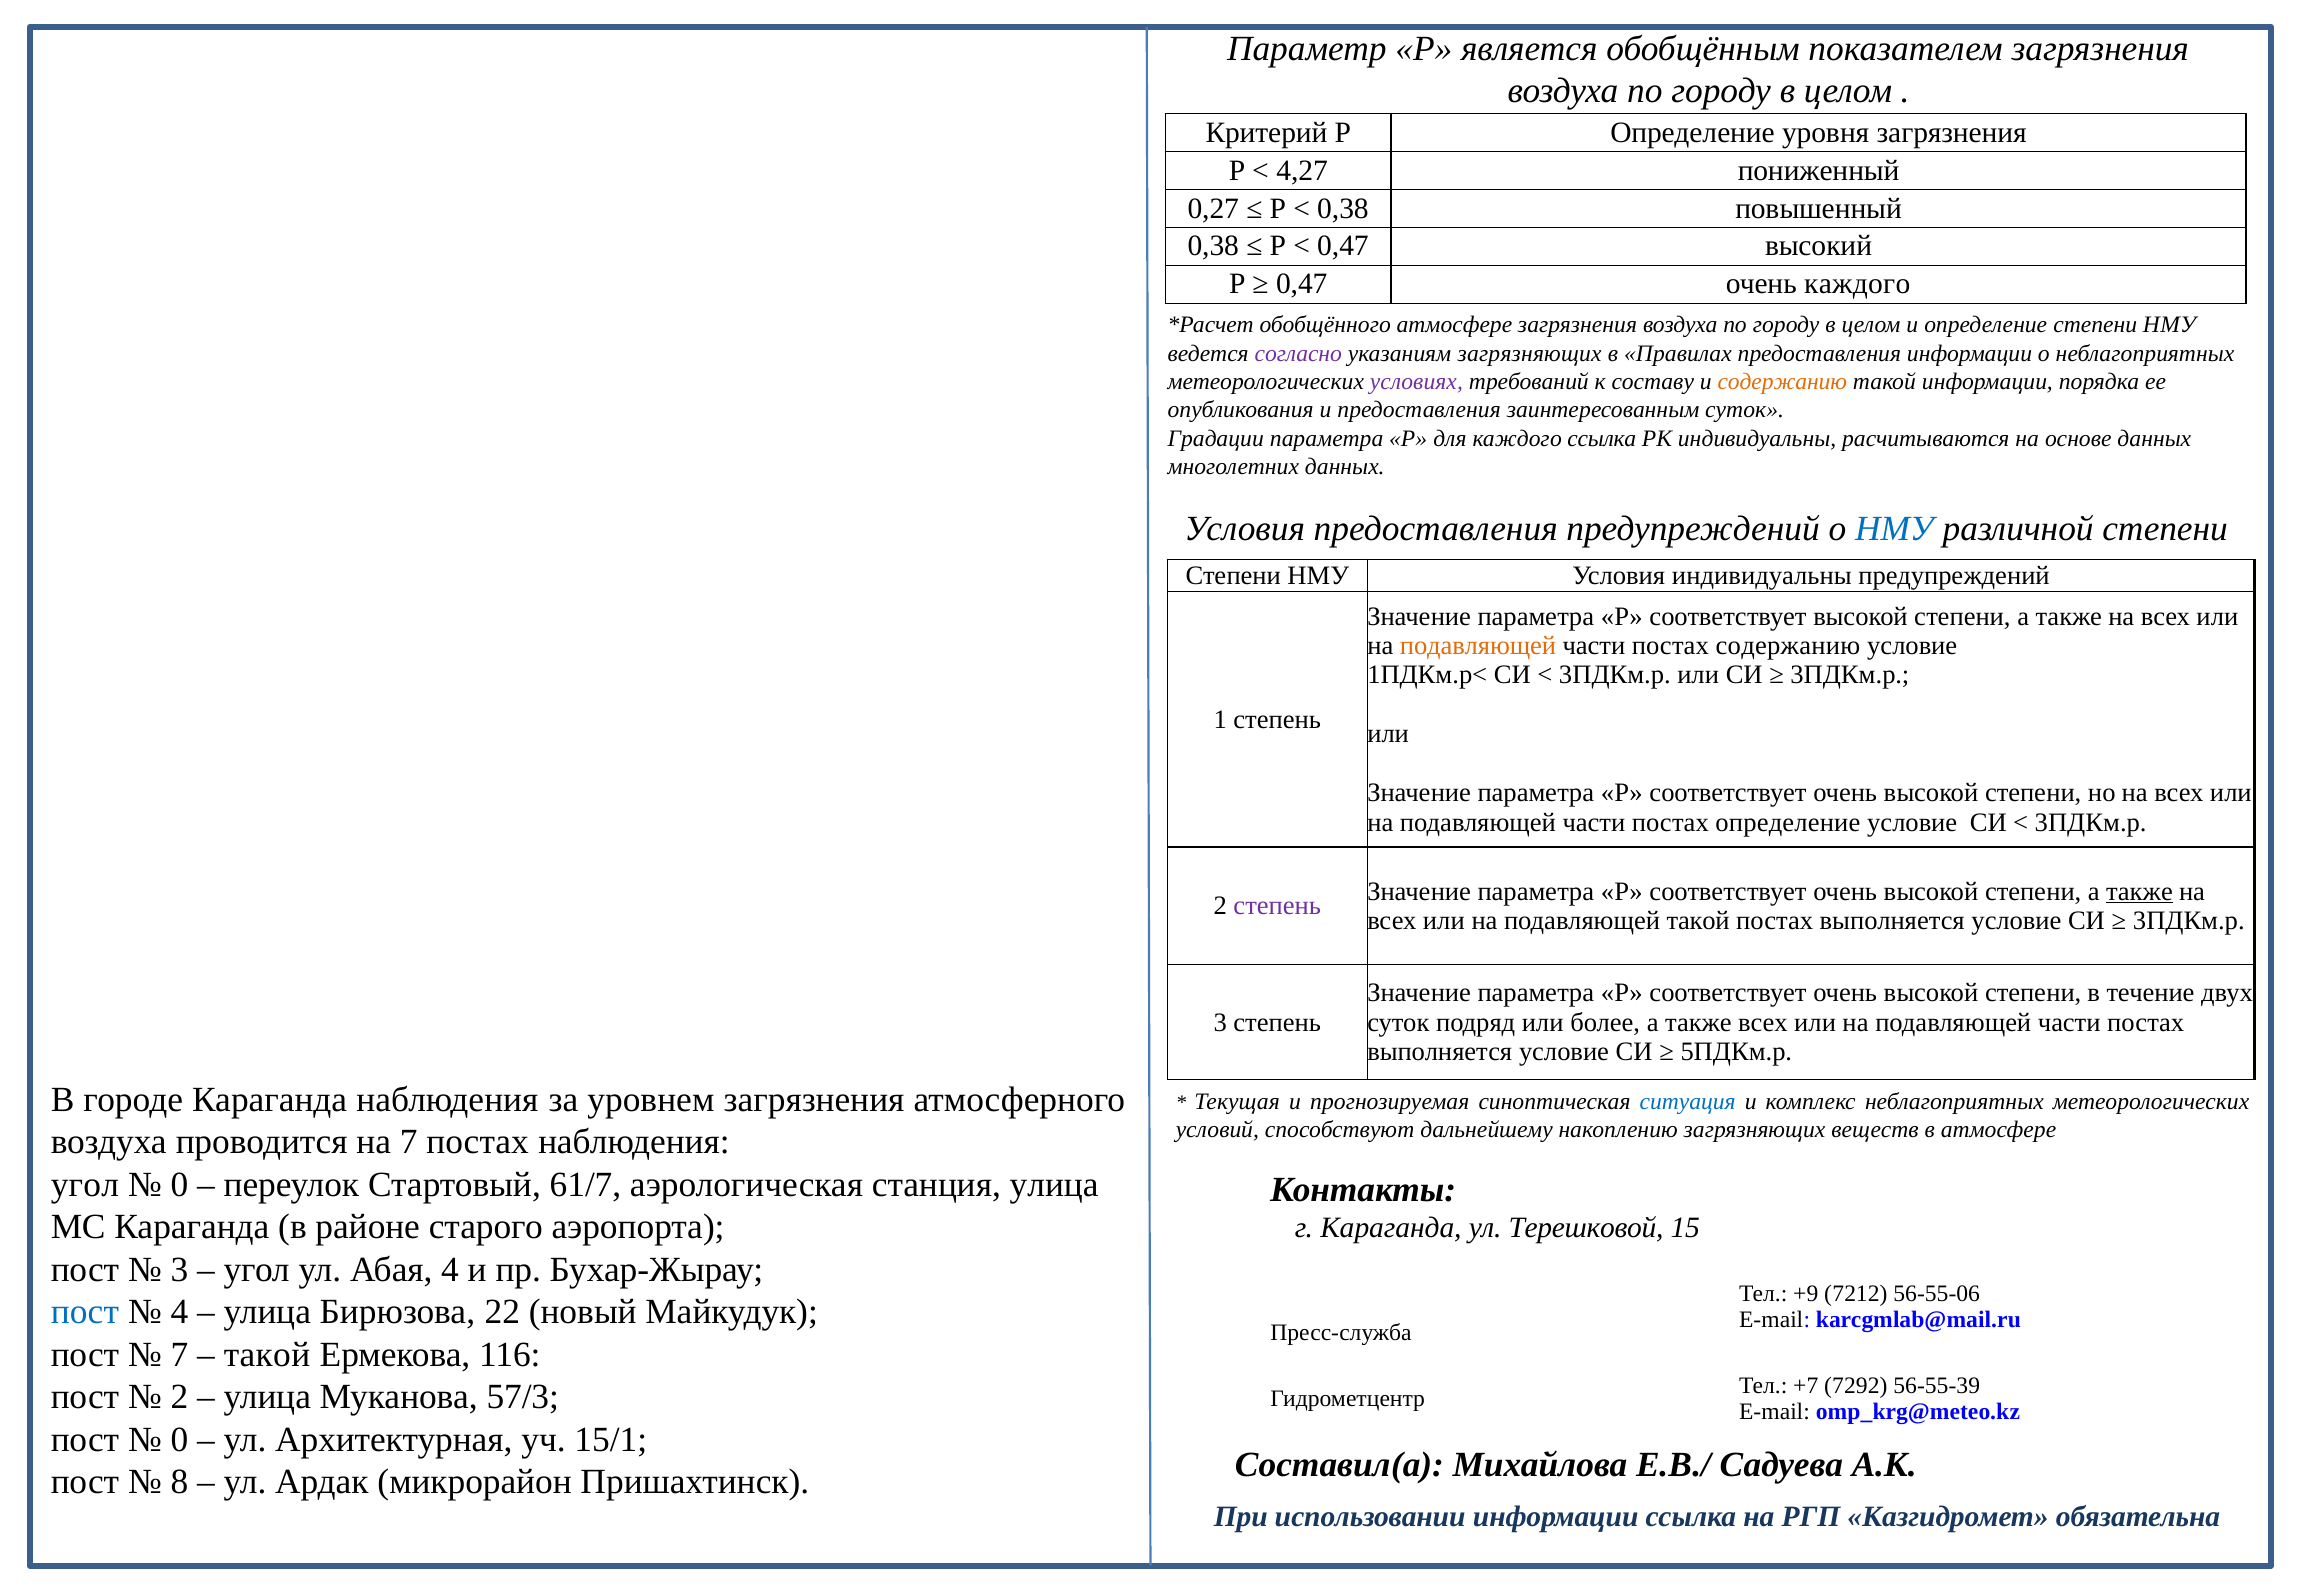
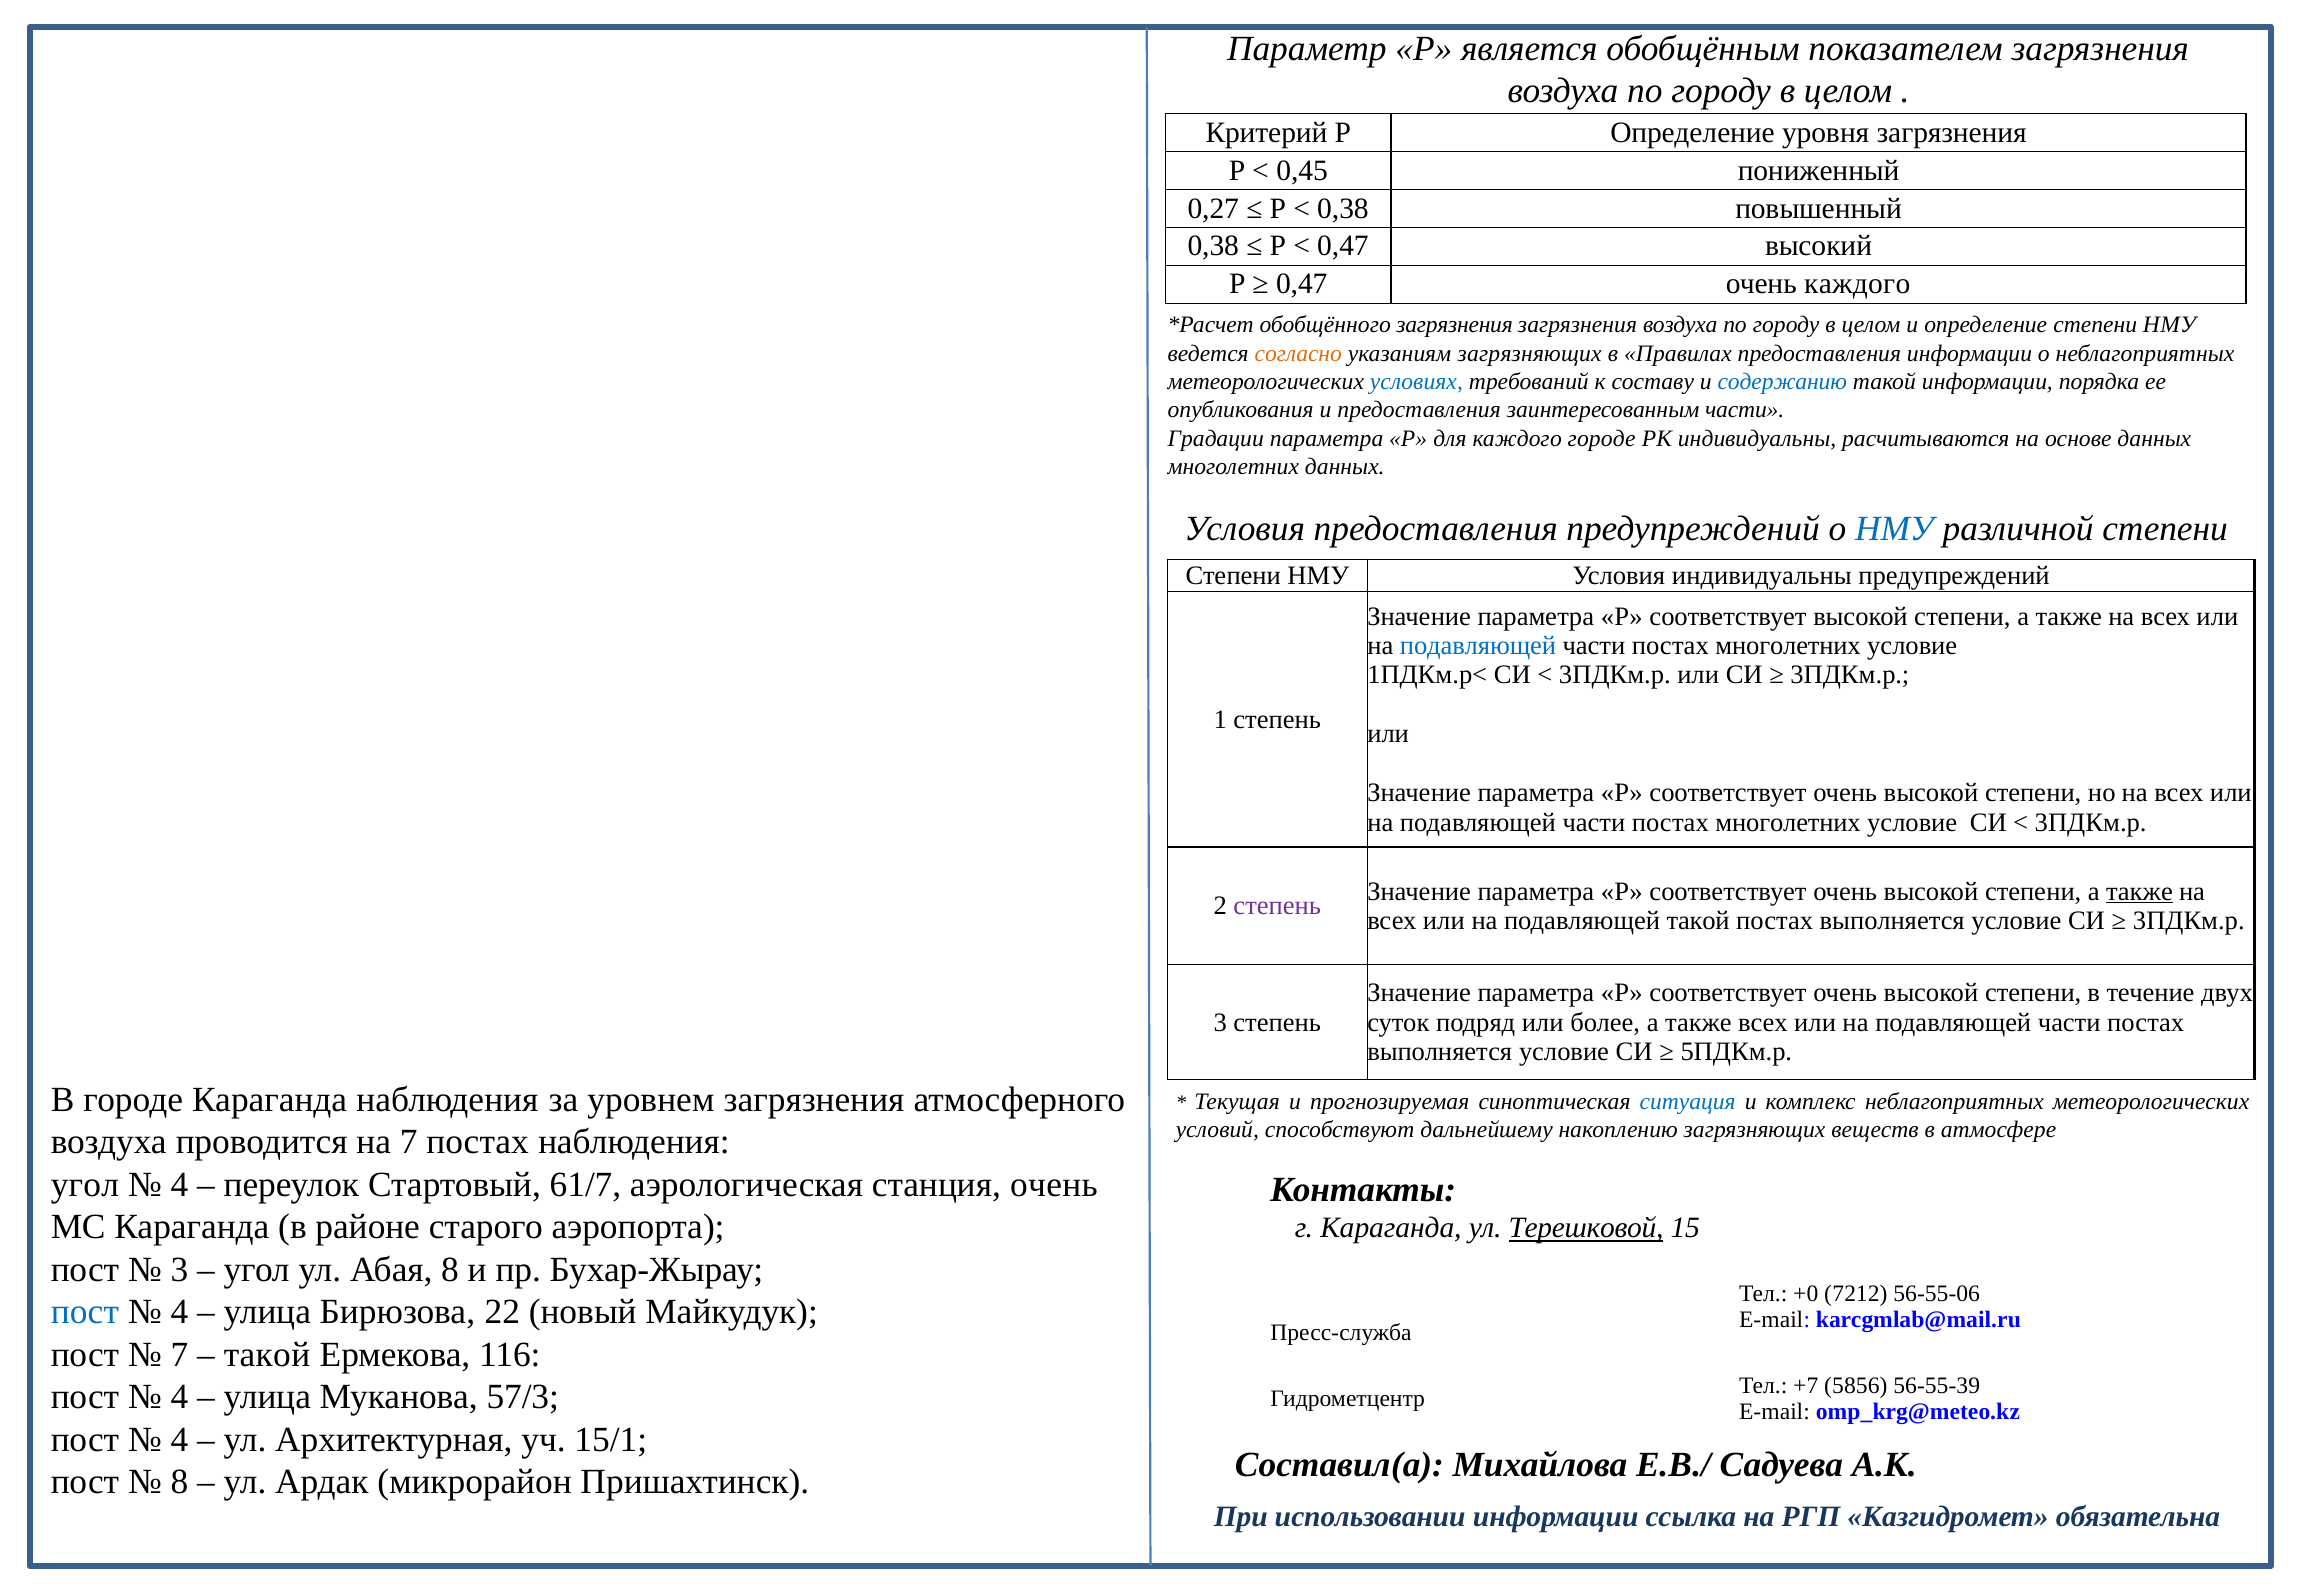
4,27: 4,27 -> 0,45 (1302, 170)
обобщённого атмосфере: атмосфере -> загрязнения (1455, 325)
согласно colour: purple -> orange (1298, 353)
условиях colour: purple -> blue (1416, 382)
содержанию colour: orange -> blue (1782, 382)
заинтересованным суток: суток -> части (1745, 410)
каждого ссылка: ссылка -> городе (1602, 438)
подавляющей colour: orange -> blue (1478, 646)
содержанию: содержанию -> многолетних (1788, 646)
определение: определение -> многолетних (1788, 822)
0: 0 -> 4 (179, 1185)
станция улица: улица -> очень (1054, 1185)
Терешковой underline: none -> present (1586, 1228)
Абая 4: 4 -> 8 (450, 1270)
+9: +9 -> +0 (1806, 1294)
7292: 7292 -> 5856 (1856, 1386)
2: 2 -> 4 (179, 1397)
0: 0 -> 4 (179, 1439)
